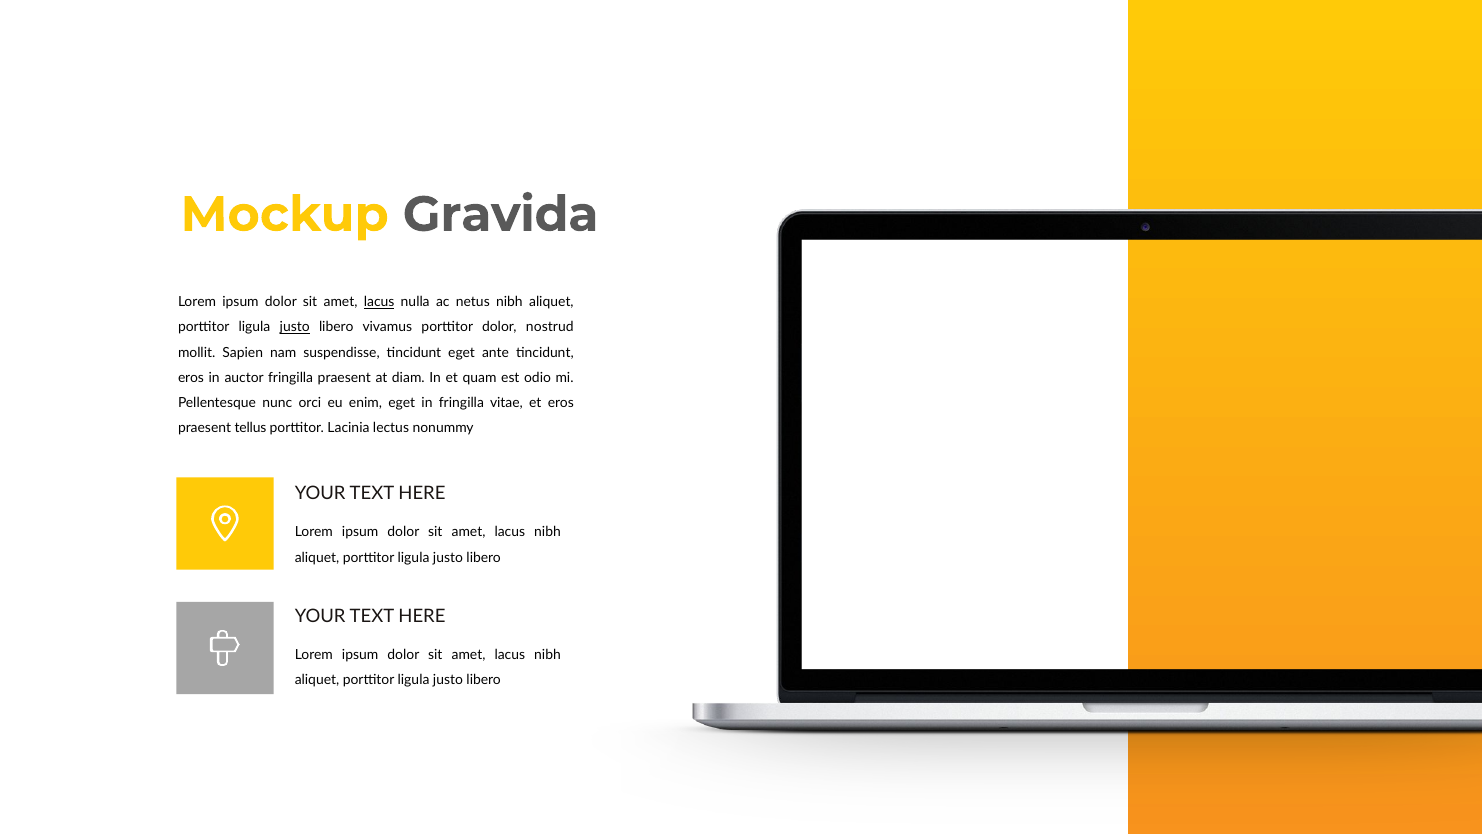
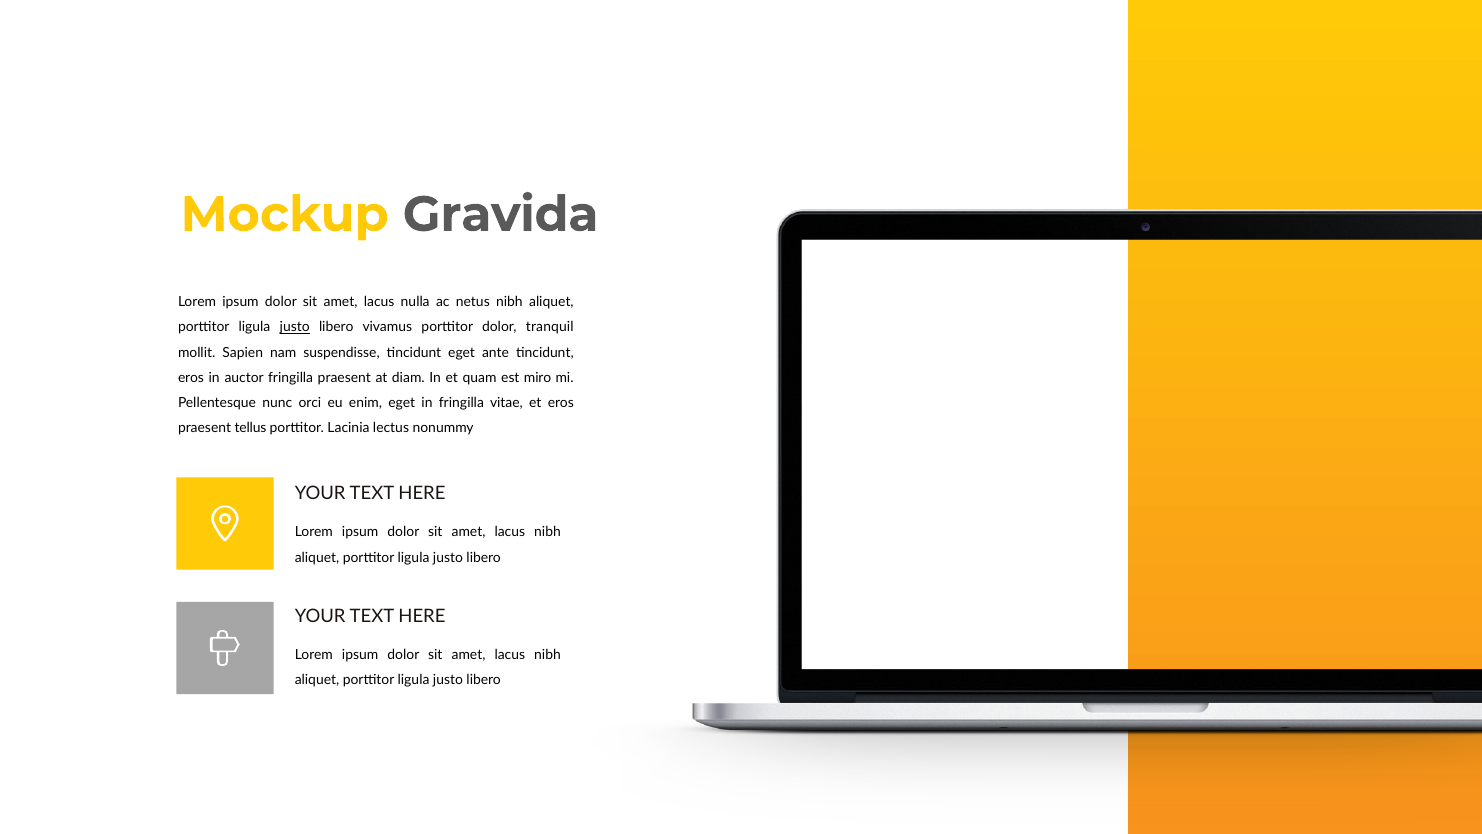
lacus underline: present -> none (379, 302)
nostrud: nostrud -> tranquil (550, 327)
odio: odio -> miro (538, 377)
